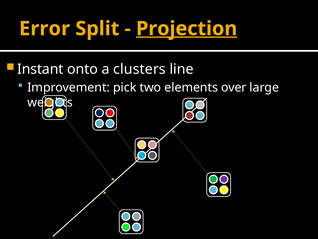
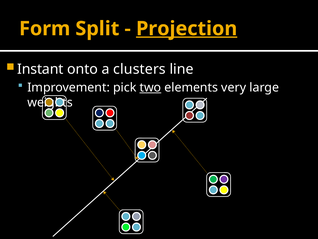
Error: Error -> Form (45, 29)
two underline: none -> present (150, 87)
over: over -> very (234, 87)
